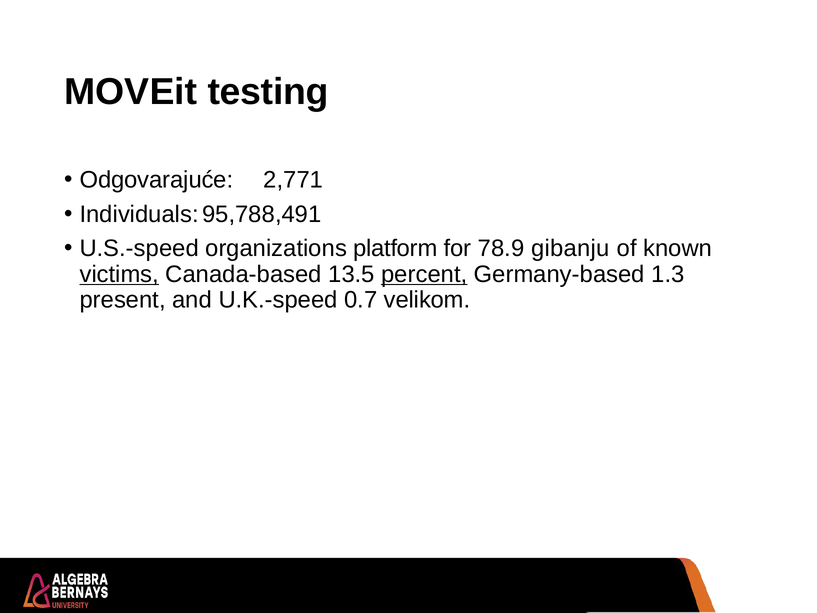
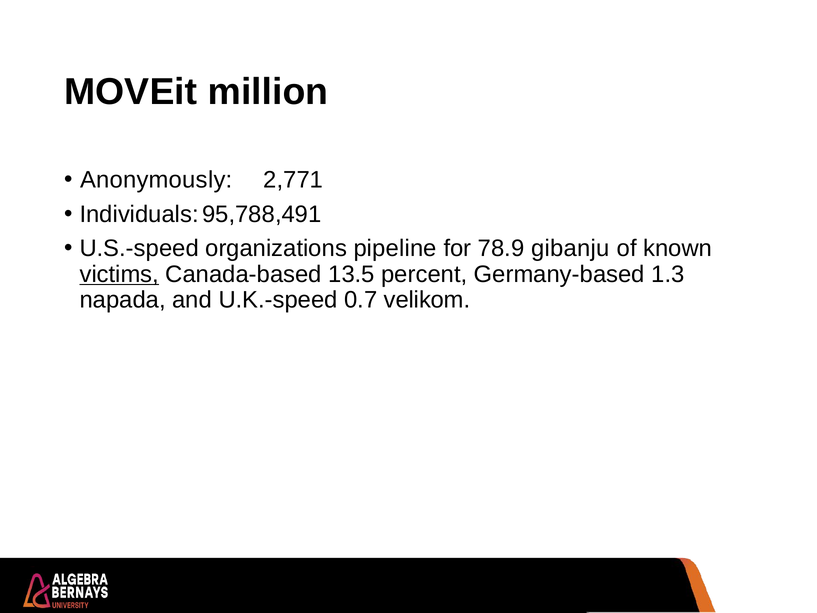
testing: testing -> million (268, 92)
Odgovarajuće: Odgovarajuće -> Anonymously (156, 180)
platform: platform -> pipeline (395, 248)
percent underline: present -> none (424, 274)
present: present -> napada (123, 300)
